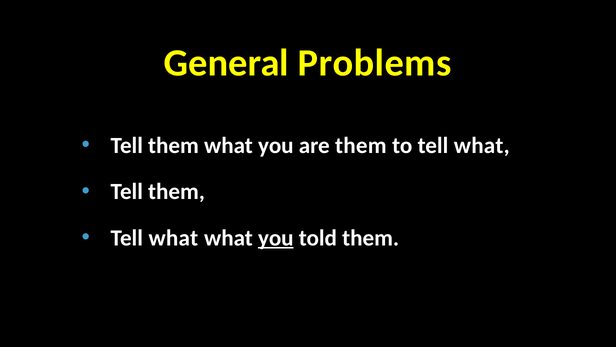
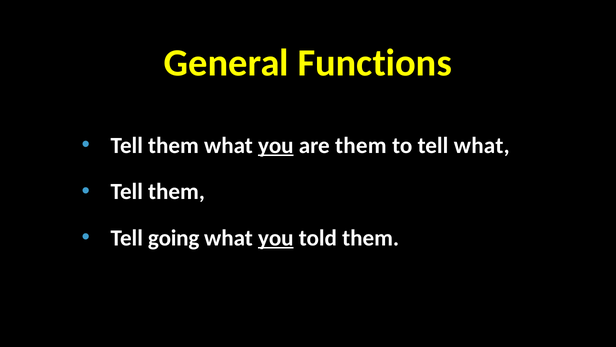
Problems: Problems -> Functions (375, 63)
you underline: none -> present (276, 145)
what: what -> going (174, 238)
